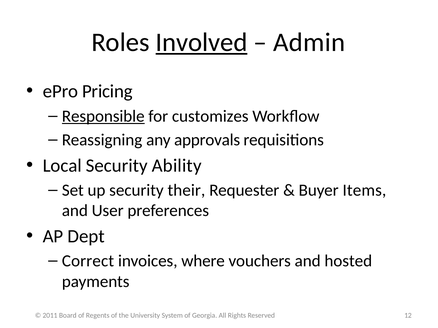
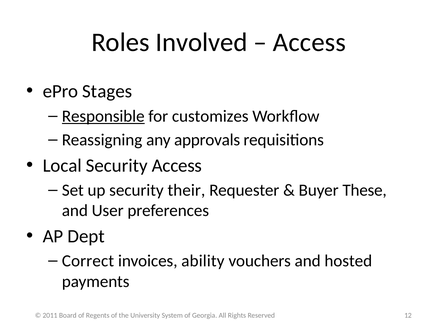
Involved underline: present -> none (202, 42)
Admin: Admin -> Access (309, 42)
Pricing: Pricing -> Stages (107, 91)
Security Ability: Ability -> Access (177, 166)
Items: Items -> These (365, 191)
where: where -> ability (203, 261)
